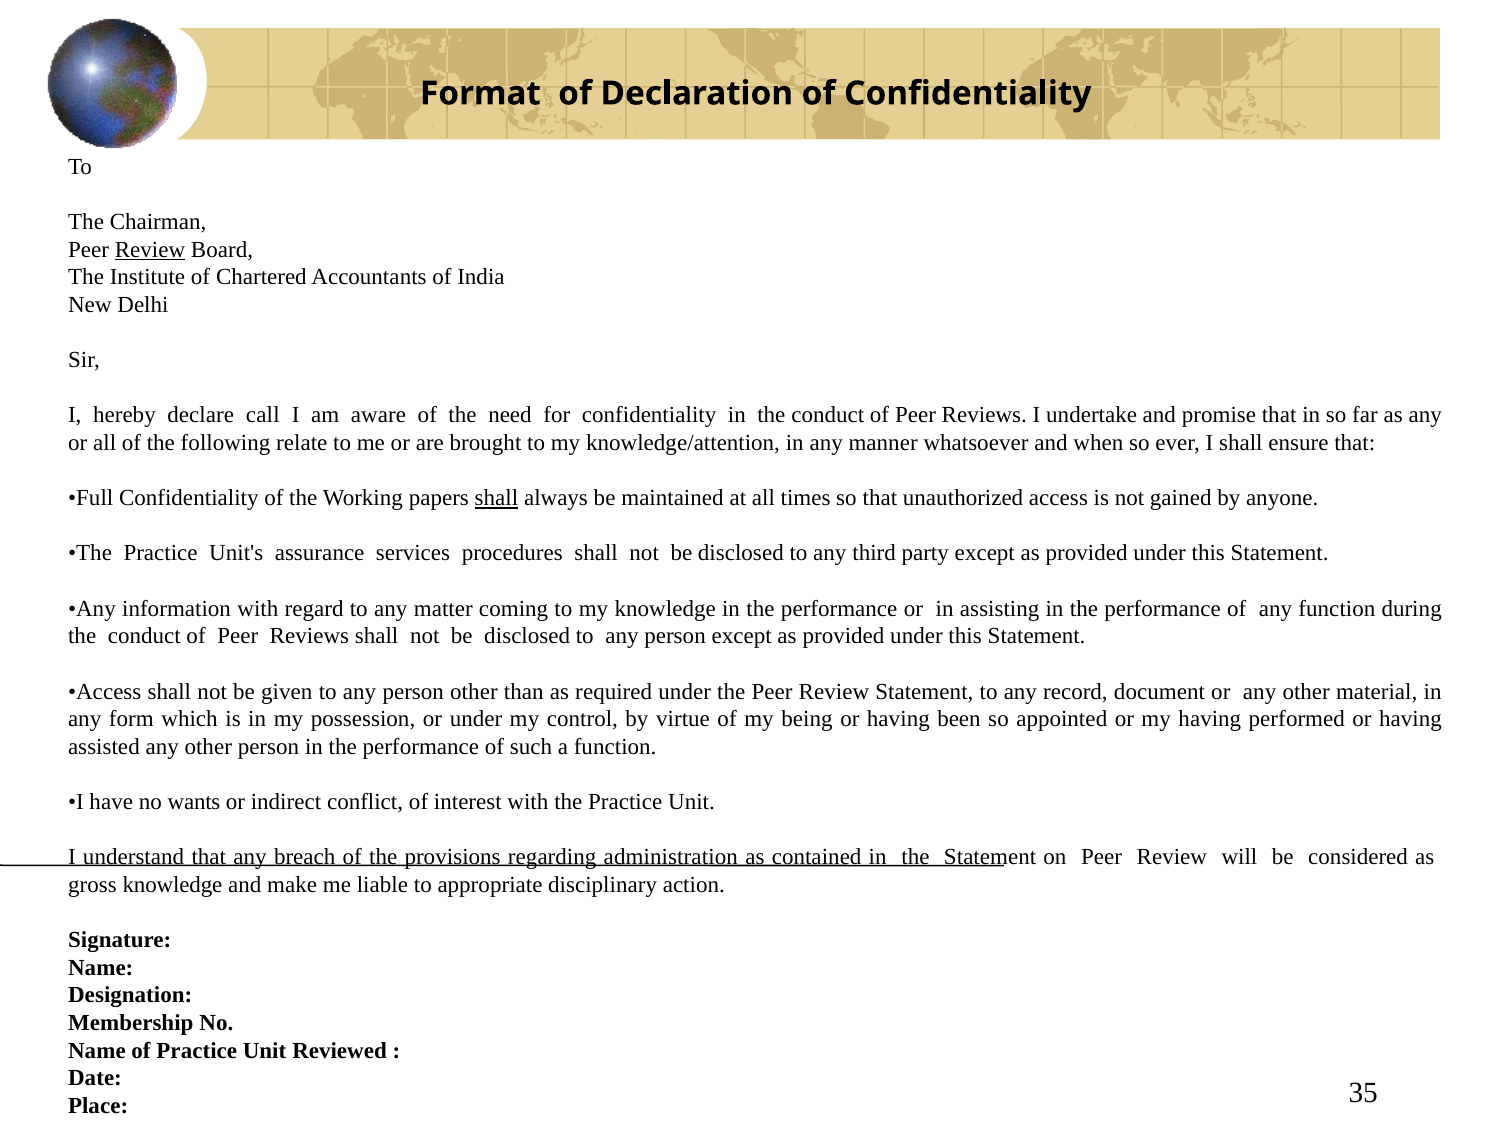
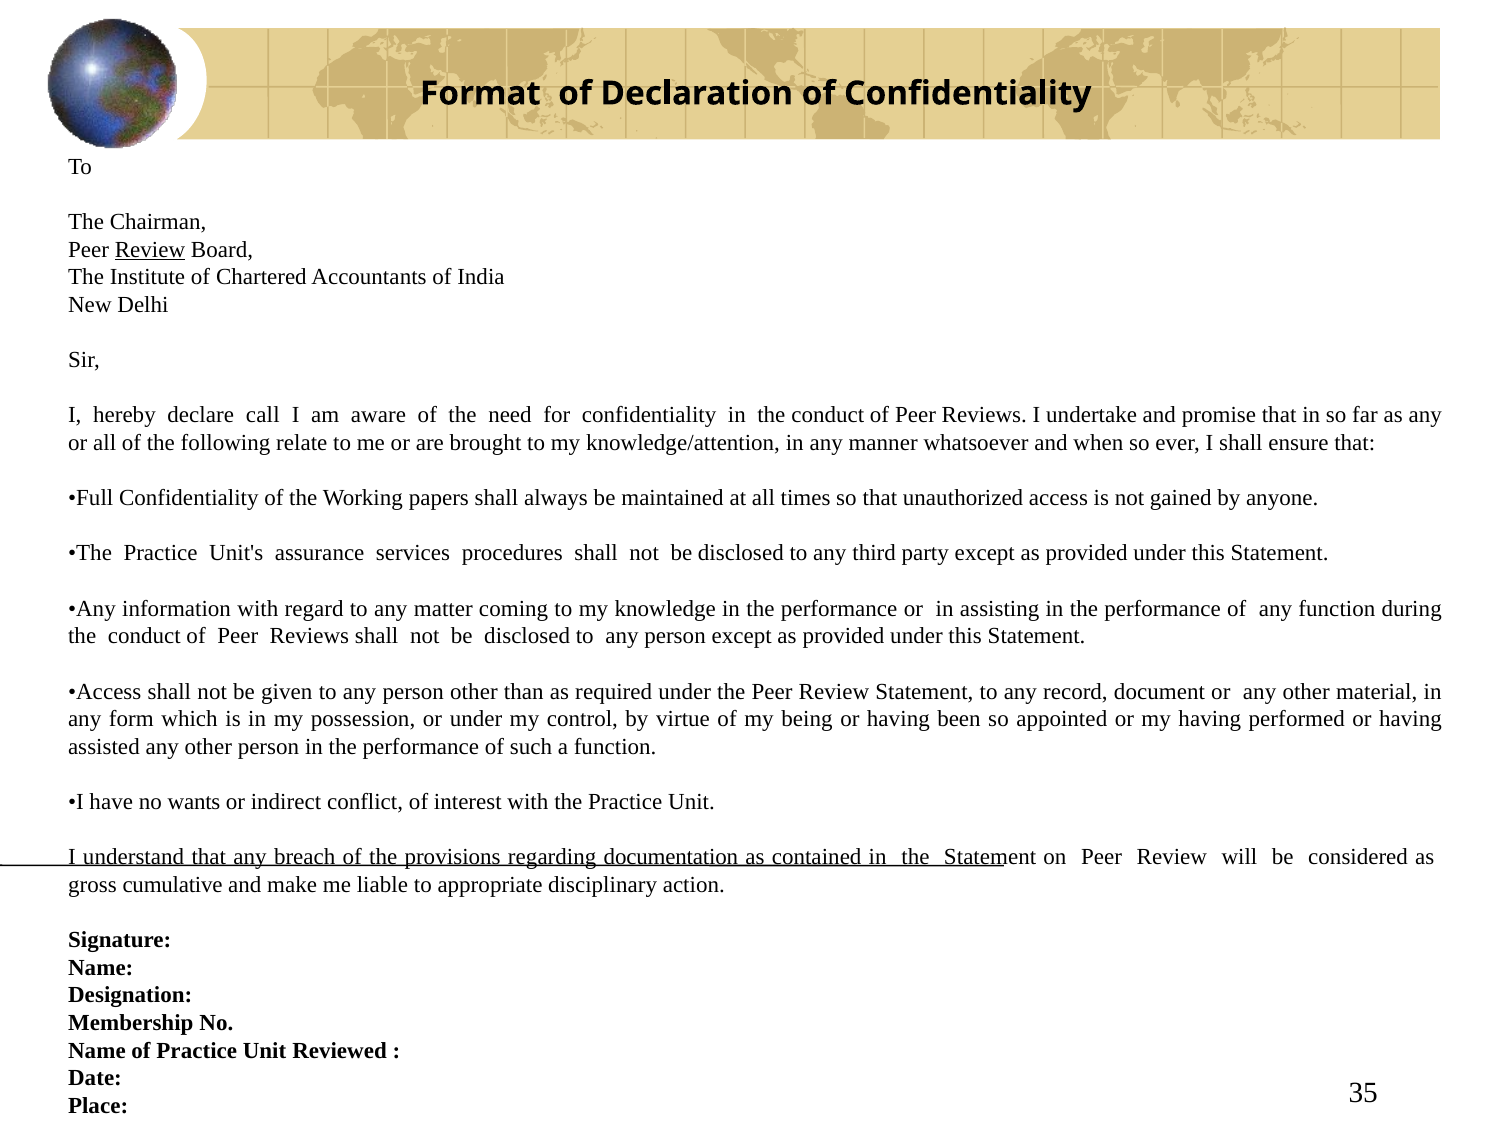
shall underline: present -> none (496, 498)
administration: administration -> documentation (671, 858)
gross knowledge: knowledge -> cumulative (173, 885)
